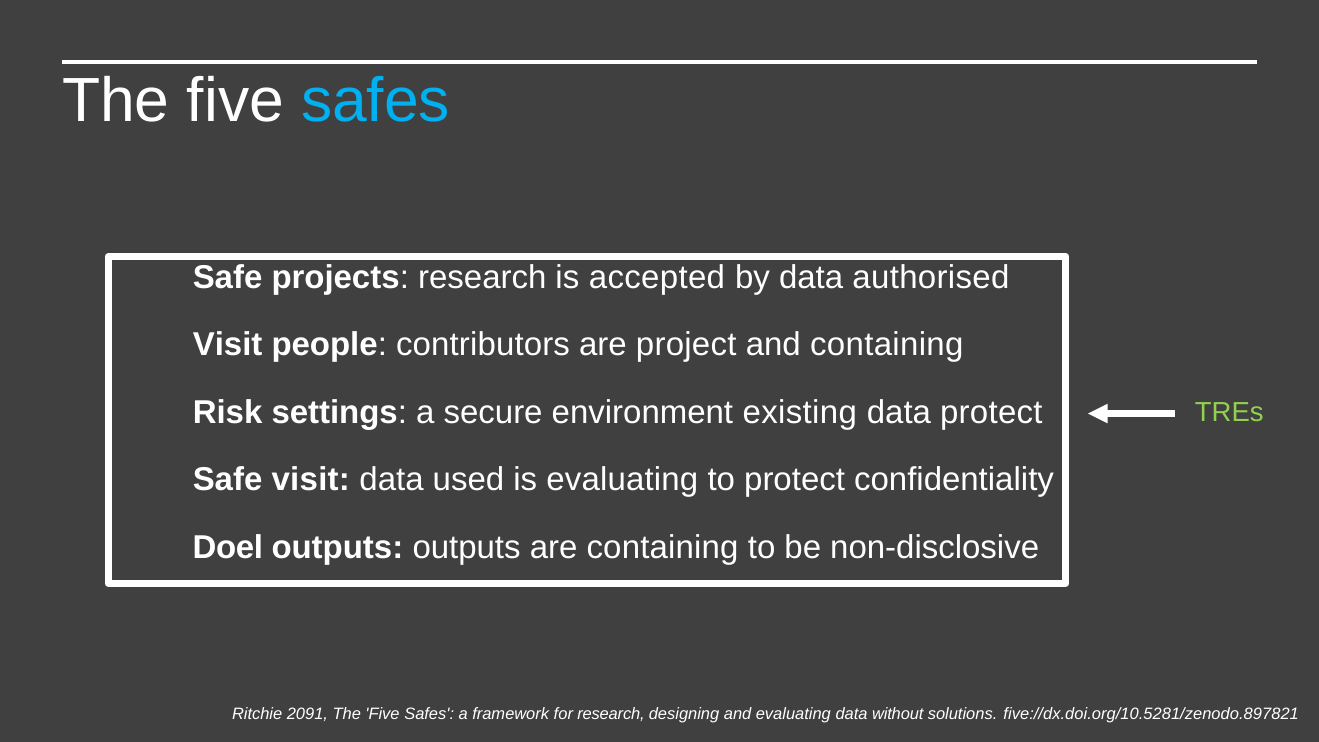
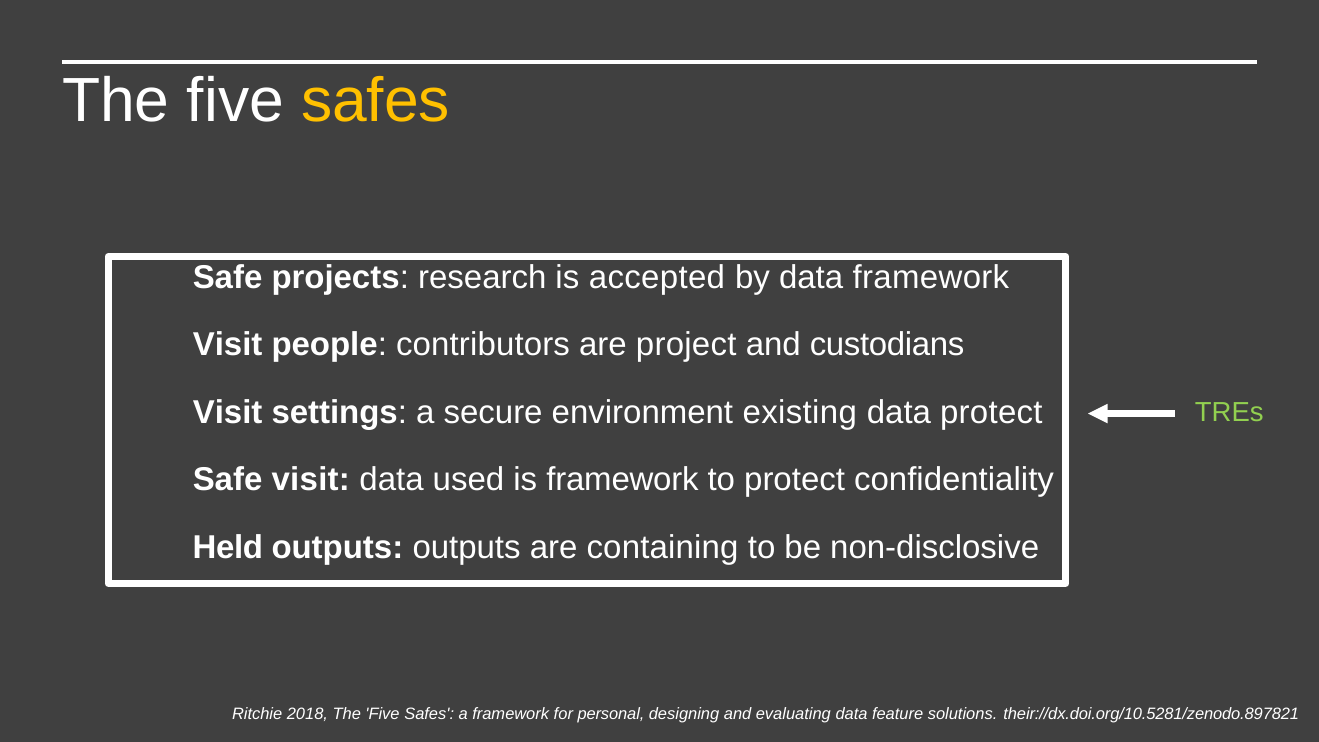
safes colour: light blue -> yellow (376, 101)
data authorised: authorised -> framework (931, 277)
and containing: containing -> custodians (887, 345)
Risk: Risk -> Visit (228, 412)
is evaluating: evaluating -> framework (623, 480)
Doel: Doel -> Held (228, 547)
2091: 2091 -> 2018 (307, 714)
for research: research -> personal (611, 714)
without: without -> feature (898, 714)
five://dx.doi.org/10.5281/zenodo.897821: five://dx.doi.org/10.5281/zenodo.897821 -> their://dx.doi.org/10.5281/zenodo.897821 (1151, 714)
